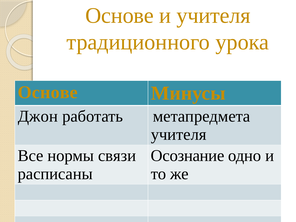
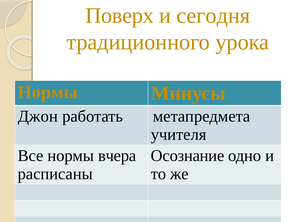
Основе: Основе -> Поверх (120, 16)
и учителя: учителя -> сегодня (213, 16)
Основе: Основе -> Нормы (48, 92)
связи: связи -> вчера (117, 156)
